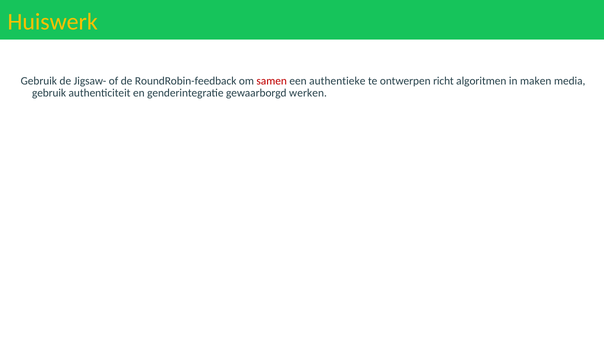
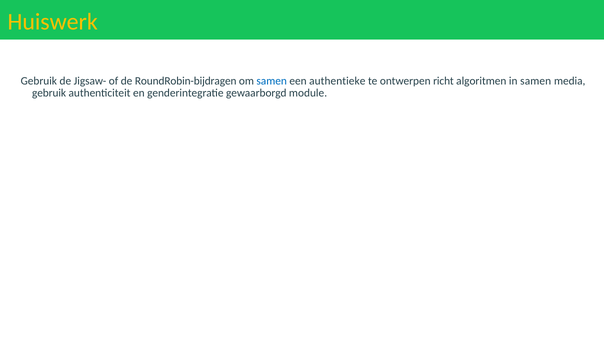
RoundRobin-feedback: RoundRobin-feedback -> RoundRobin-bijdragen (186, 81)
samen colour: red -> blue (272, 81)
in maken: maken -> samen (536, 81)
werken: werken -> module (308, 93)
